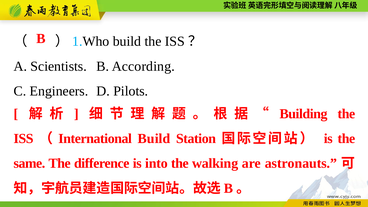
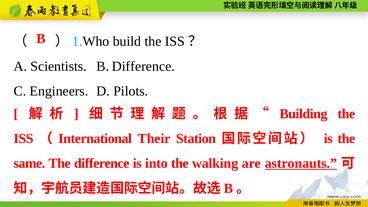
B According: According -> Difference (143, 66)
Build: Build -> Their (154, 139)
astronauts underline: none -> present (301, 163)
